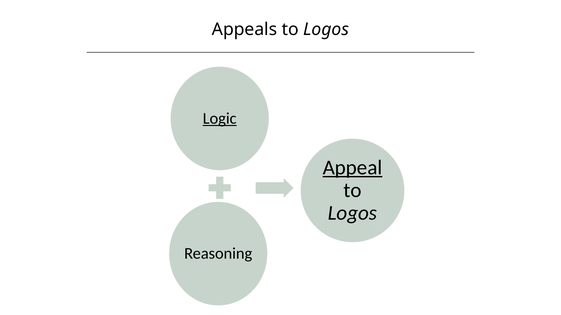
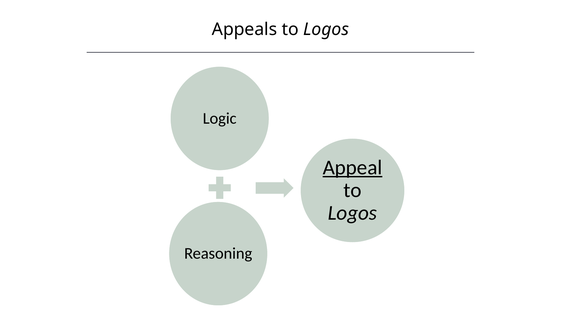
Logic underline: present -> none (220, 119)
